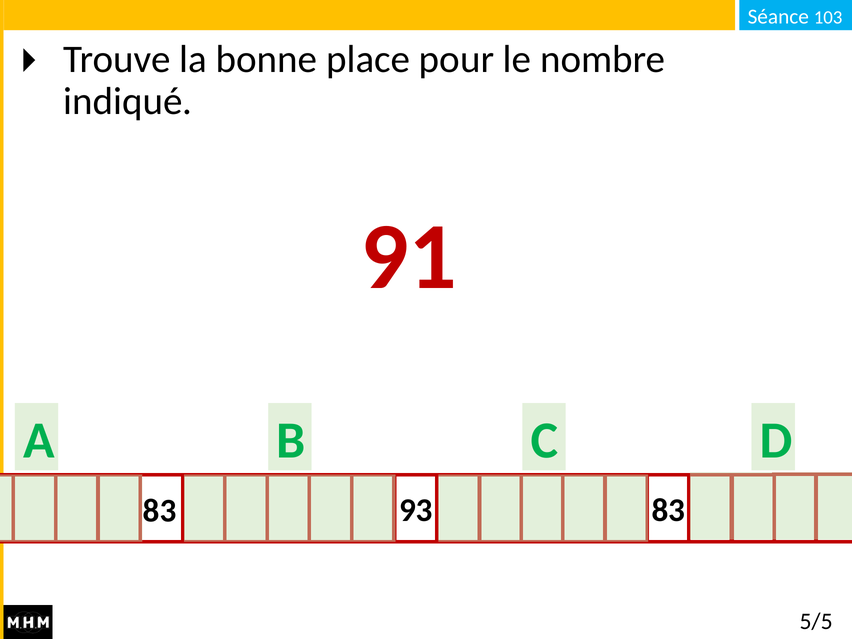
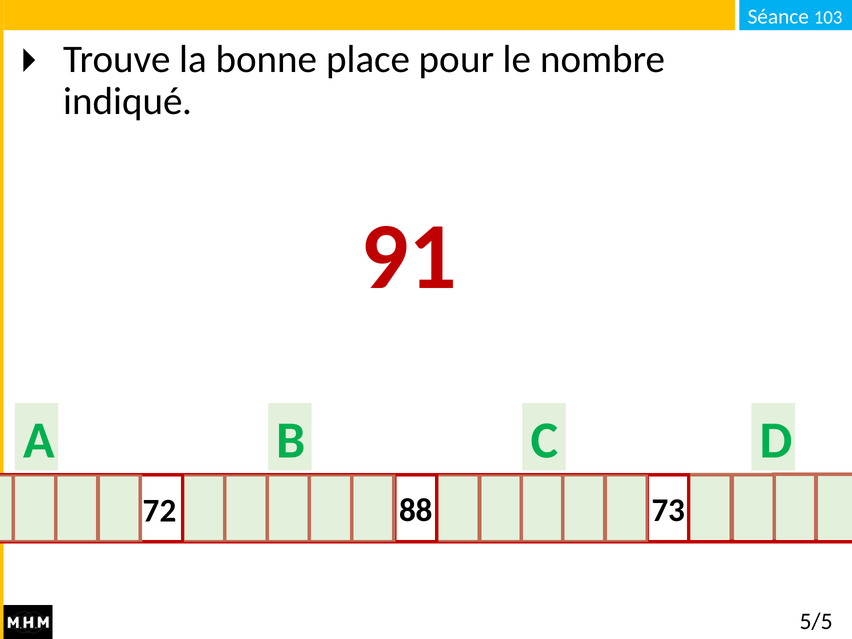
83: 83 -> 72 (160, 511)
93: 93 -> 88 (416, 511)
83: 83 -> 73 (668, 511)
